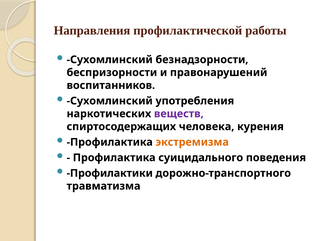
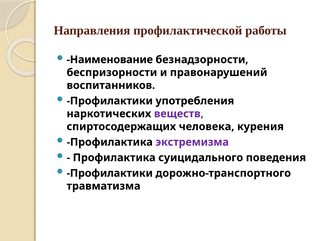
Сухомлинский: Сухомлинский -> Наименование (110, 60)
Сухомлинский: Сухомлинский -> Профилактики (110, 101)
экстремизма colour: orange -> purple (192, 142)
